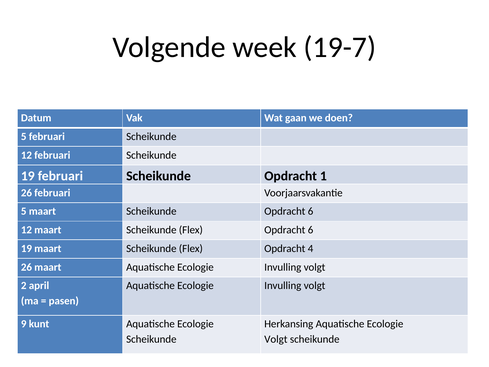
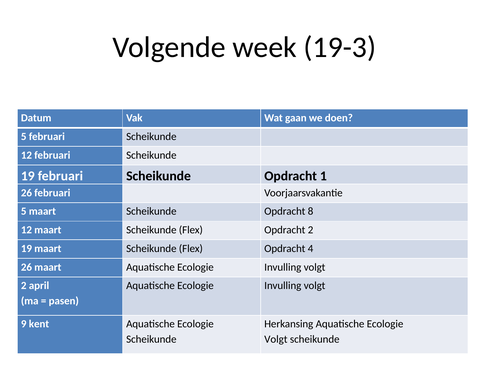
19-7: 19-7 -> 19-3 (340, 47)
Scheikunde Opdracht 6: 6 -> 8 (311, 211)
Flex Opdracht 6: 6 -> 2 (311, 230)
kunt: kunt -> kent (39, 324)
